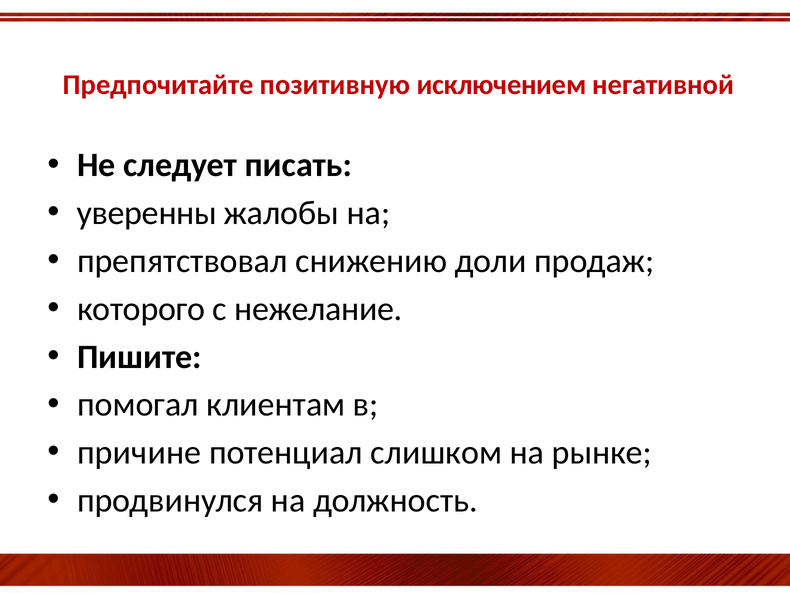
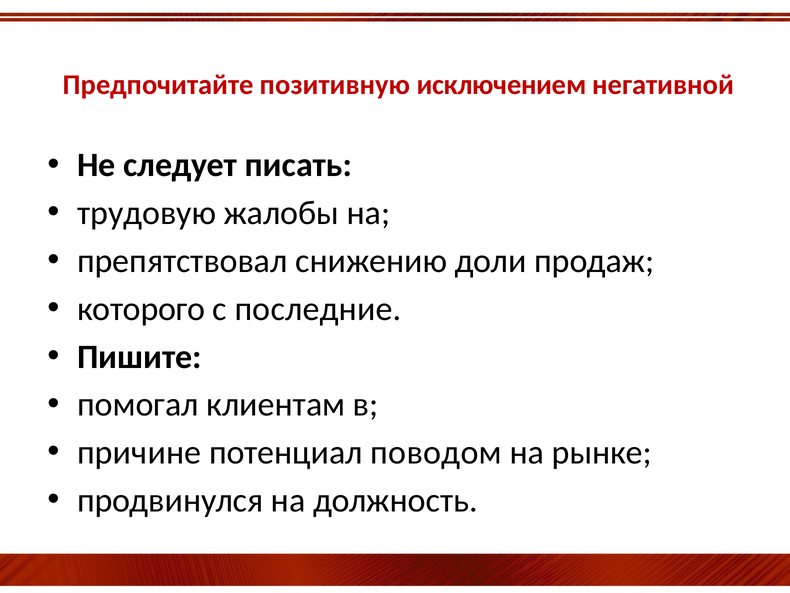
уверенны: уверенны -> трудовую (147, 213)
нежелание: нежелание -> последние (318, 309)
слишком: слишком -> поводом (436, 452)
